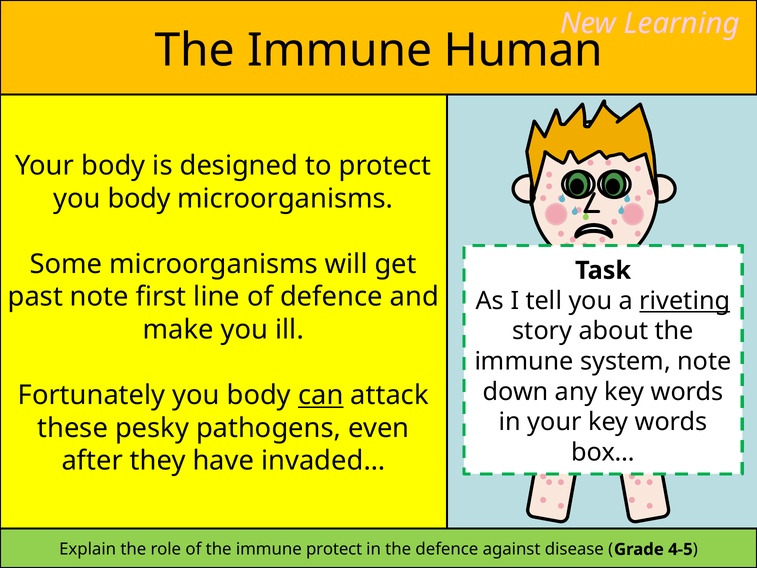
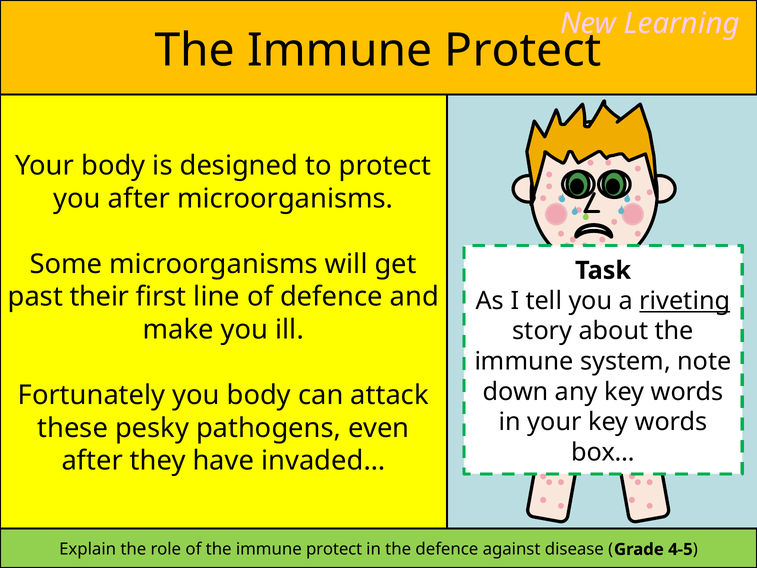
Human: Human -> Protect (523, 51)
body: body -> after (139, 198)
past note: note -> their (99, 297)
can underline: present -> none (321, 395)
